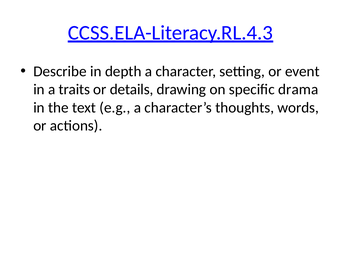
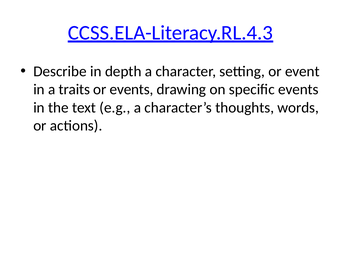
or details: details -> events (132, 90)
specific drama: drama -> events (298, 90)
